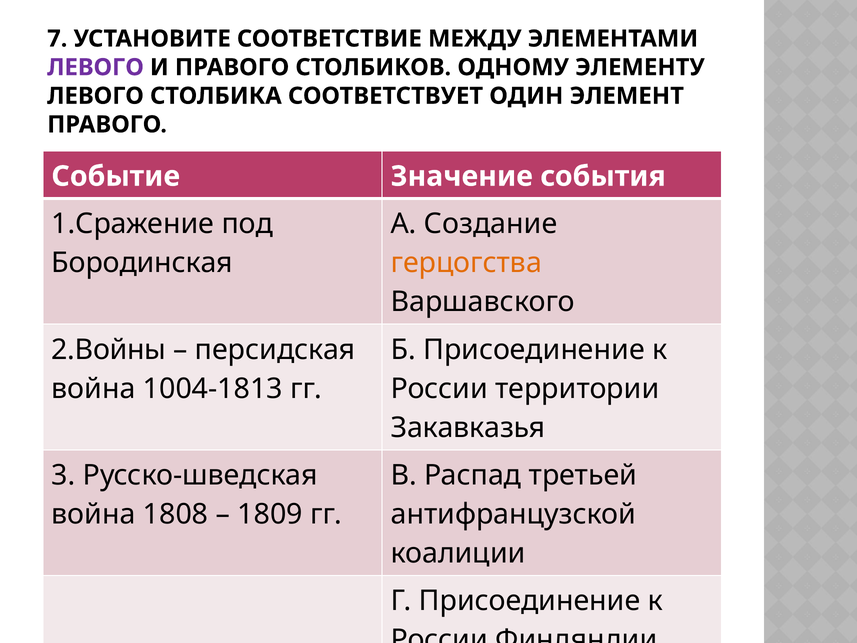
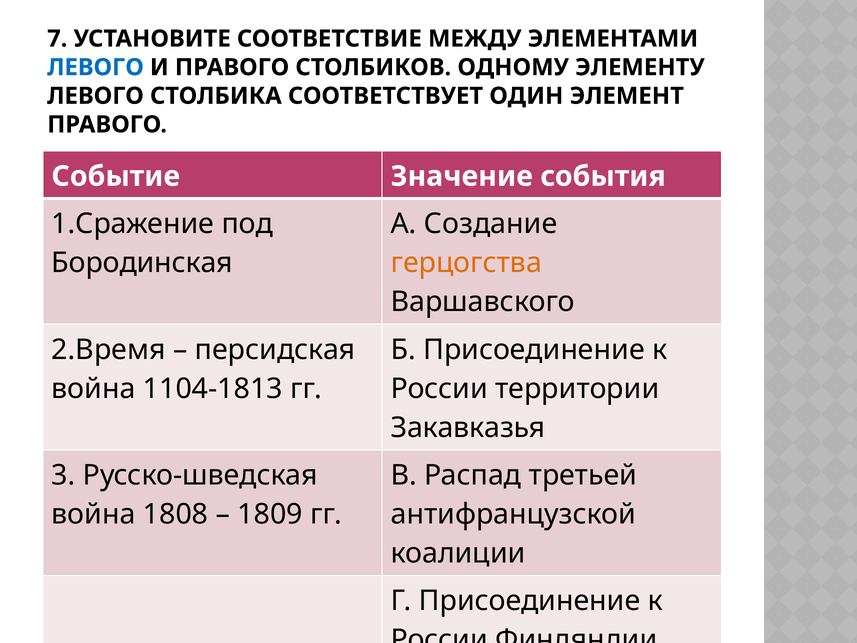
ЛЕВОГО colour: purple -> blue (95, 67)
2.Войны: 2.Войны -> 2.Время (109, 349)
1004-1813: 1004-1813 -> 1104-1813 (213, 389)
